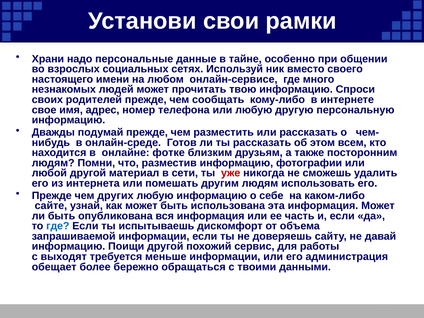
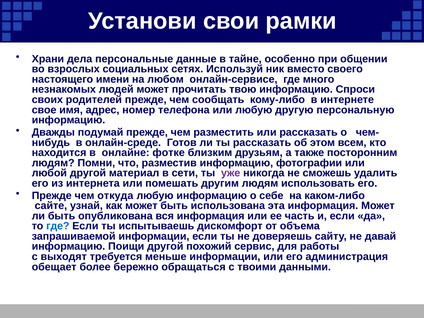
надо: надо -> дела (80, 59)
уже colour: red -> purple (231, 173)
других: других -> откуда (115, 196)
